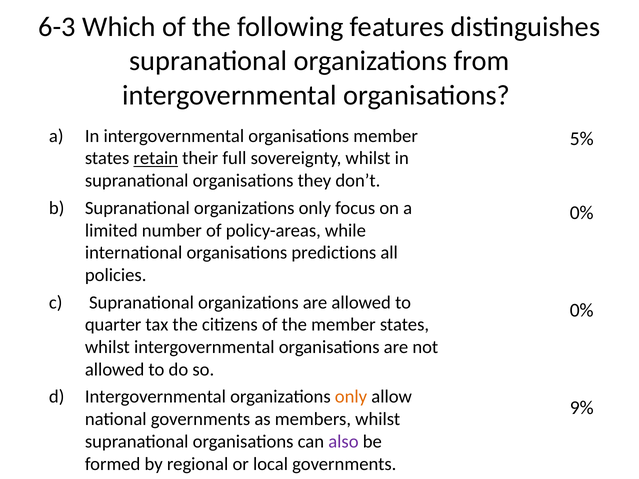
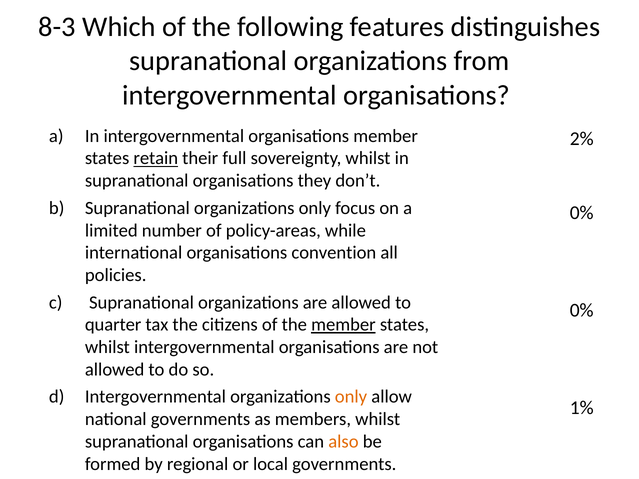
6-3: 6-3 -> 8-3 (57, 27)
5%: 5% -> 2% (582, 139)
predictions: predictions -> convention (334, 253)
member underline: none -> present (343, 325)
9%: 9% -> 1% (582, 408)
also colour: purple -> orange (343, 442)
